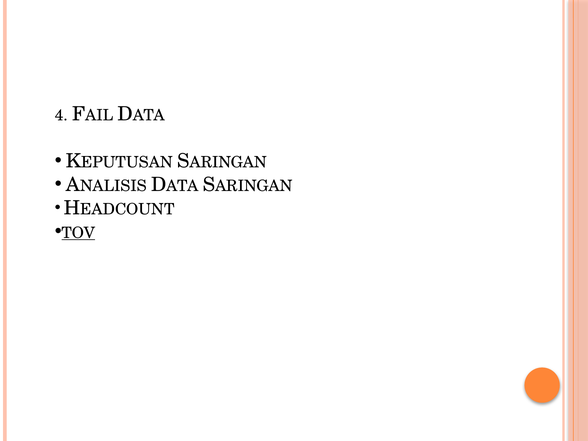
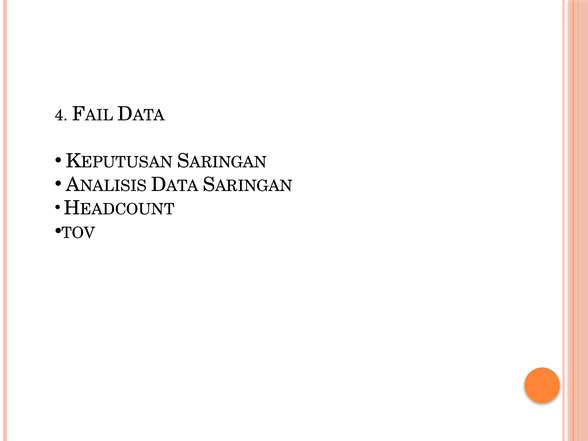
TOV underline: present -> none (78, 233)
